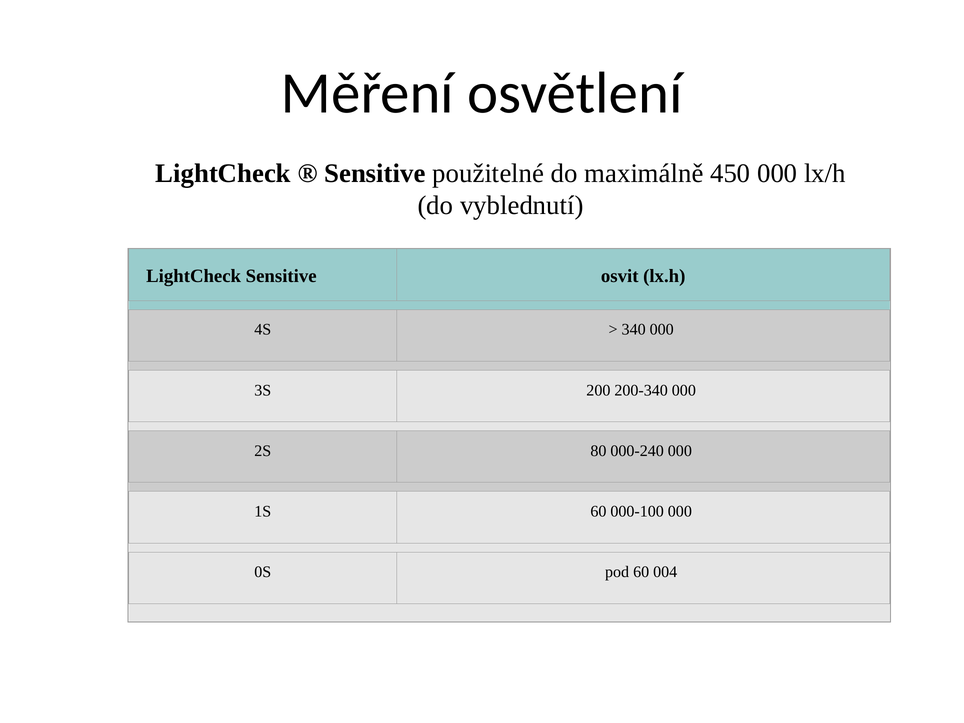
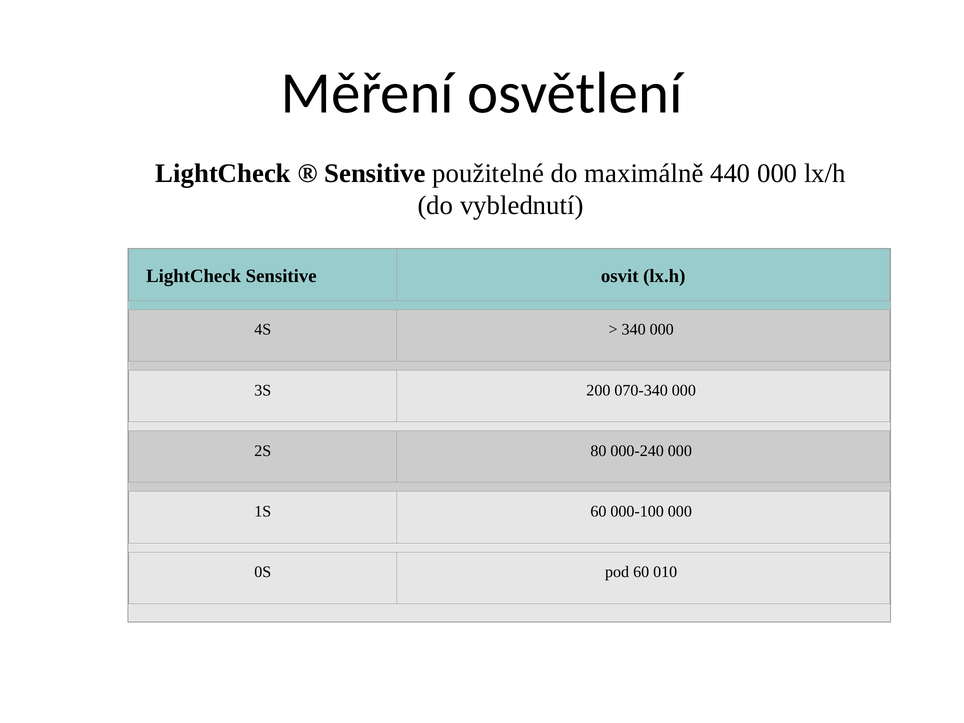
450: 450 -> 440 (730, 173)
200-340: 200-340 -> 070-340 (641, 390)
004: 004 -> 010 (665, 572)
